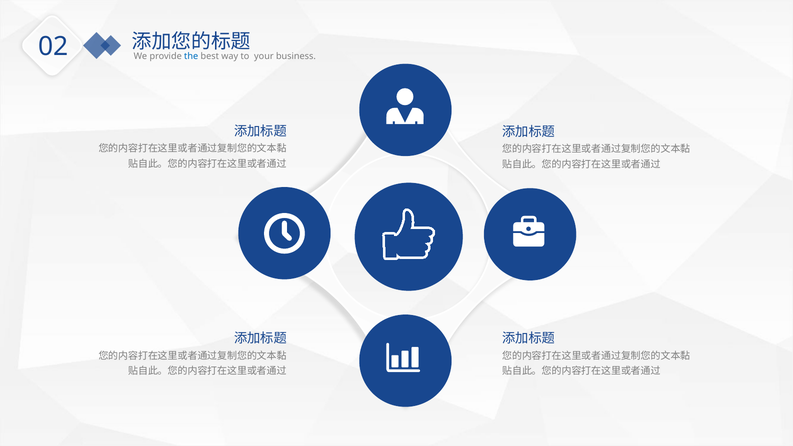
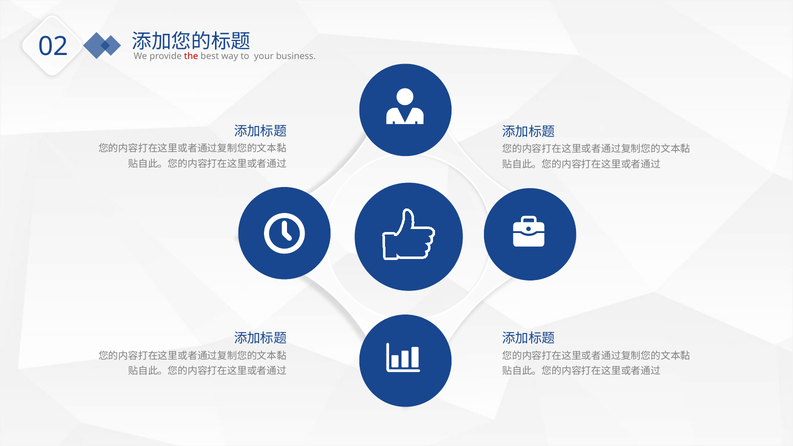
the colour: blue -> red (191, 56)
